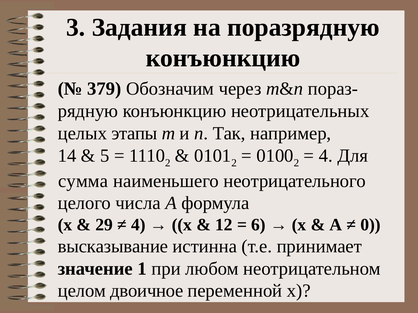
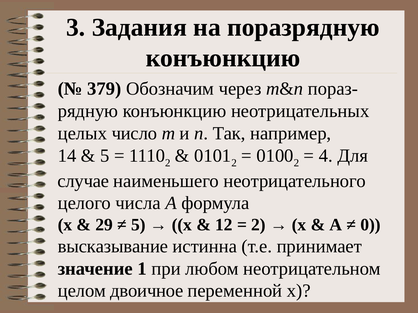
этапы: этапы -> число (134, 134)
сумма: сумма -> случае (83, 181)
4: 4 -> 5 (138, 225)
6: 6 -> 2 (259, 225)
